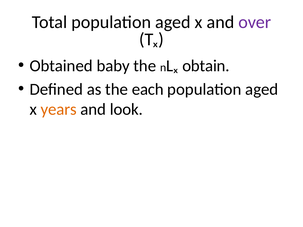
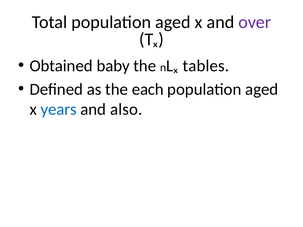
obtain: obtain -> tables (206, 66)
years colour: orange -> blue (59, 110)
look: look -> also (126, 110)
